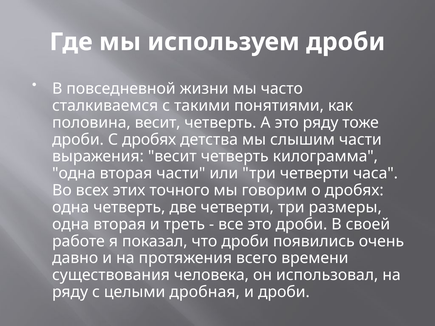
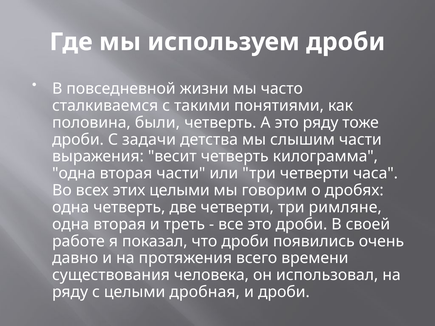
половина весит: весит -> были (157, 123)
С дробях: дробях -> задачи (149, 140)
этих точного: точного -> целыми (180, 191)
размеры: размеры -> римляне (345, 207)
